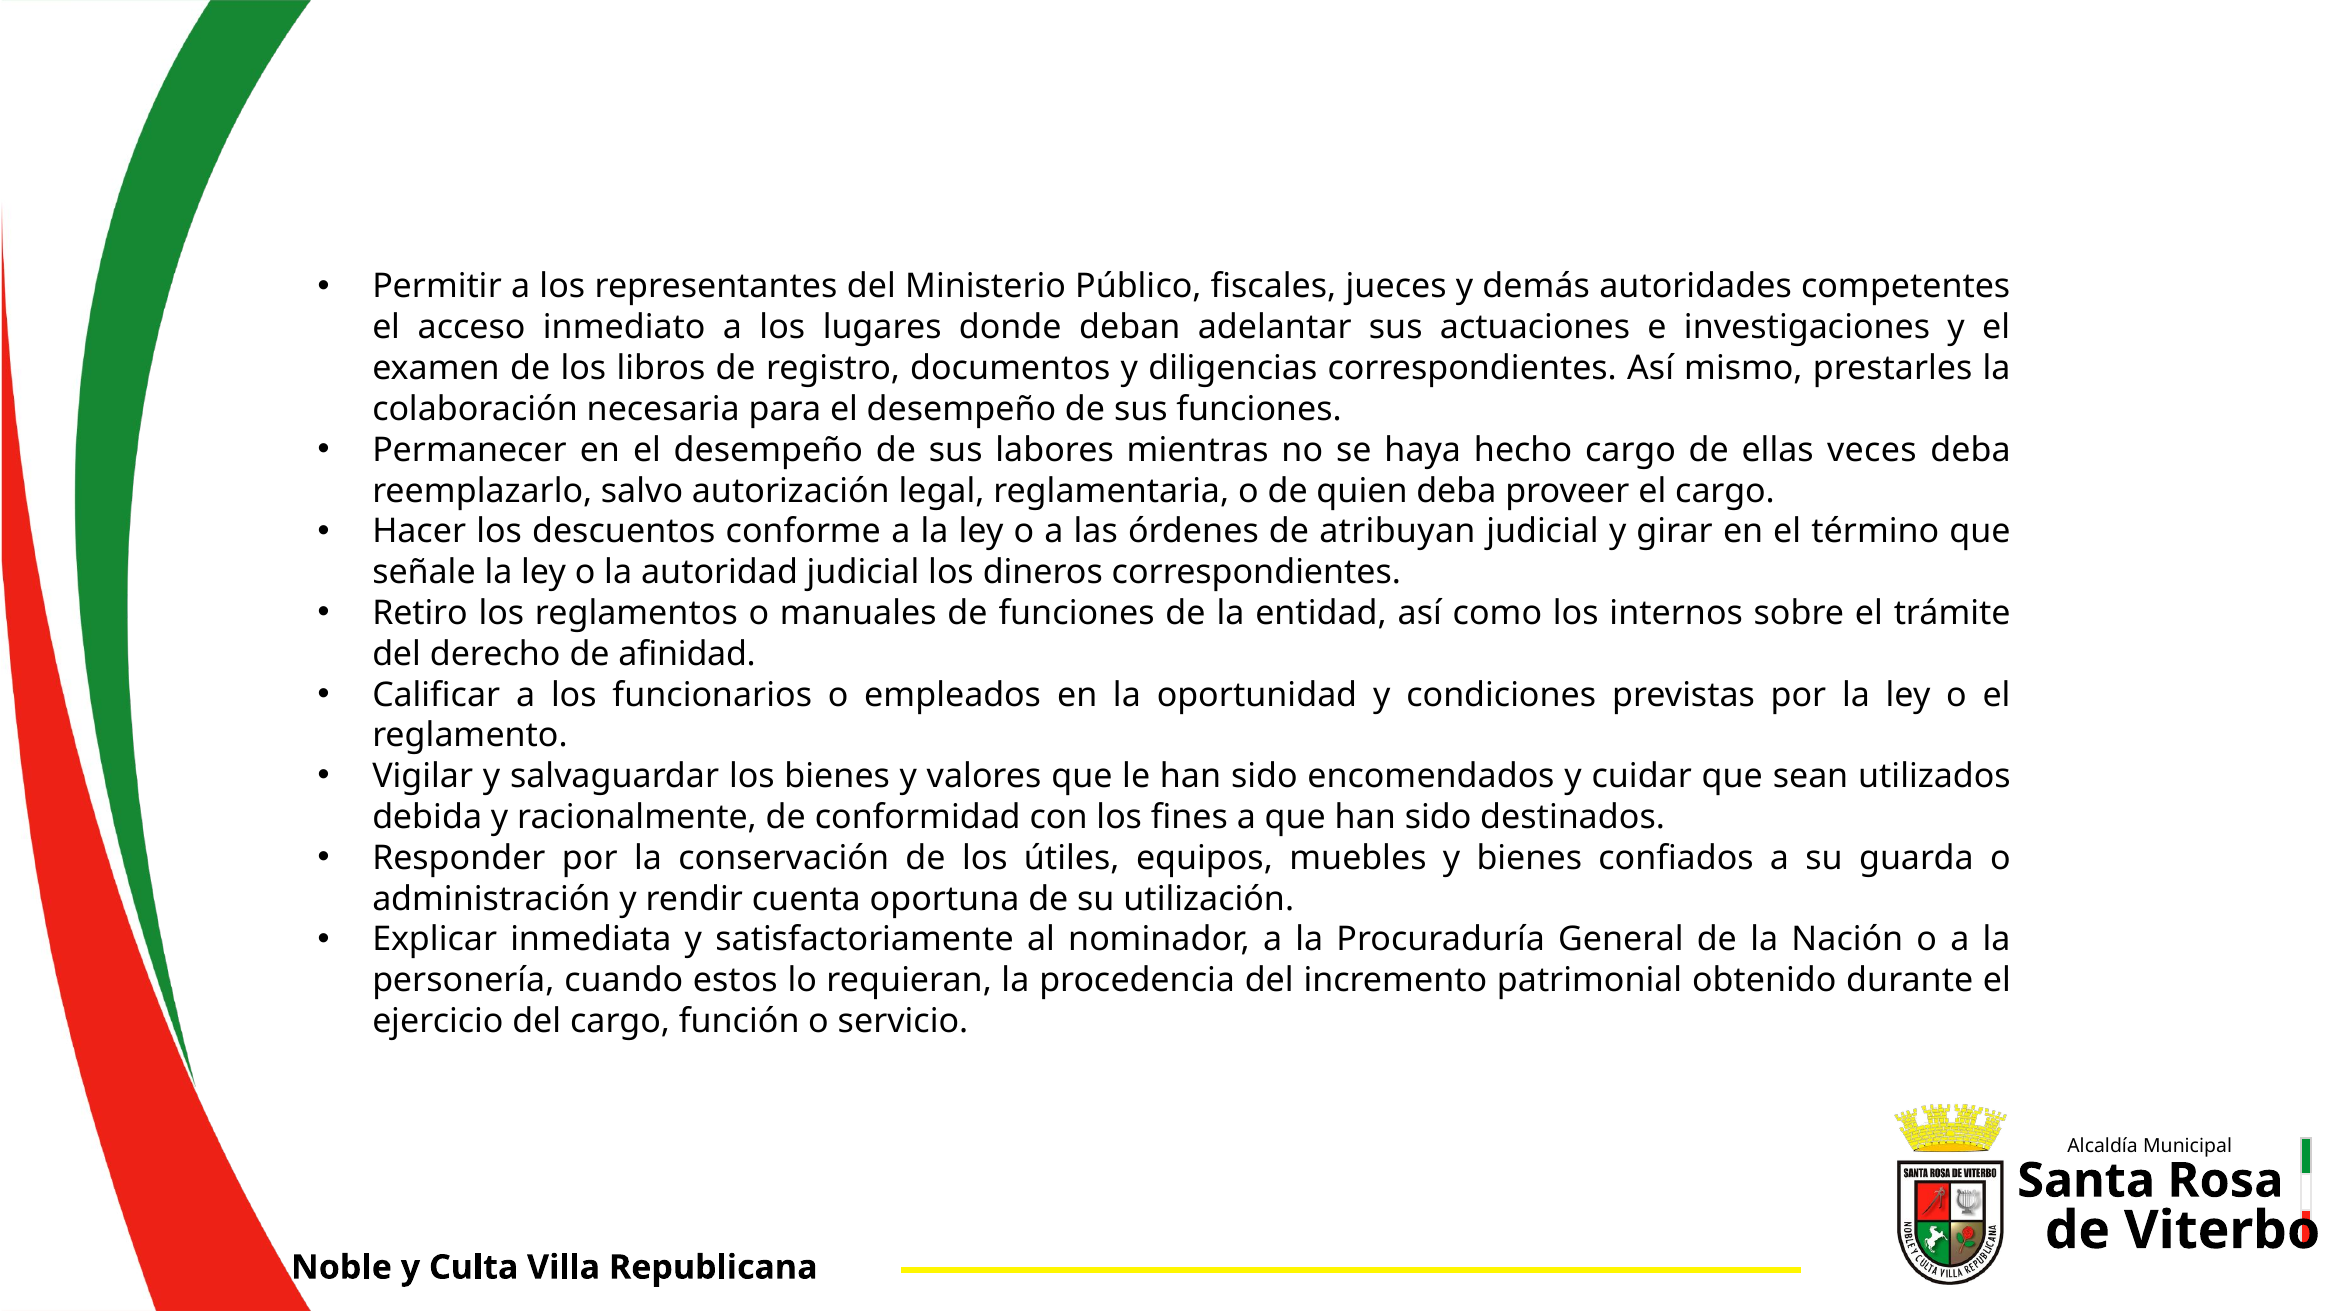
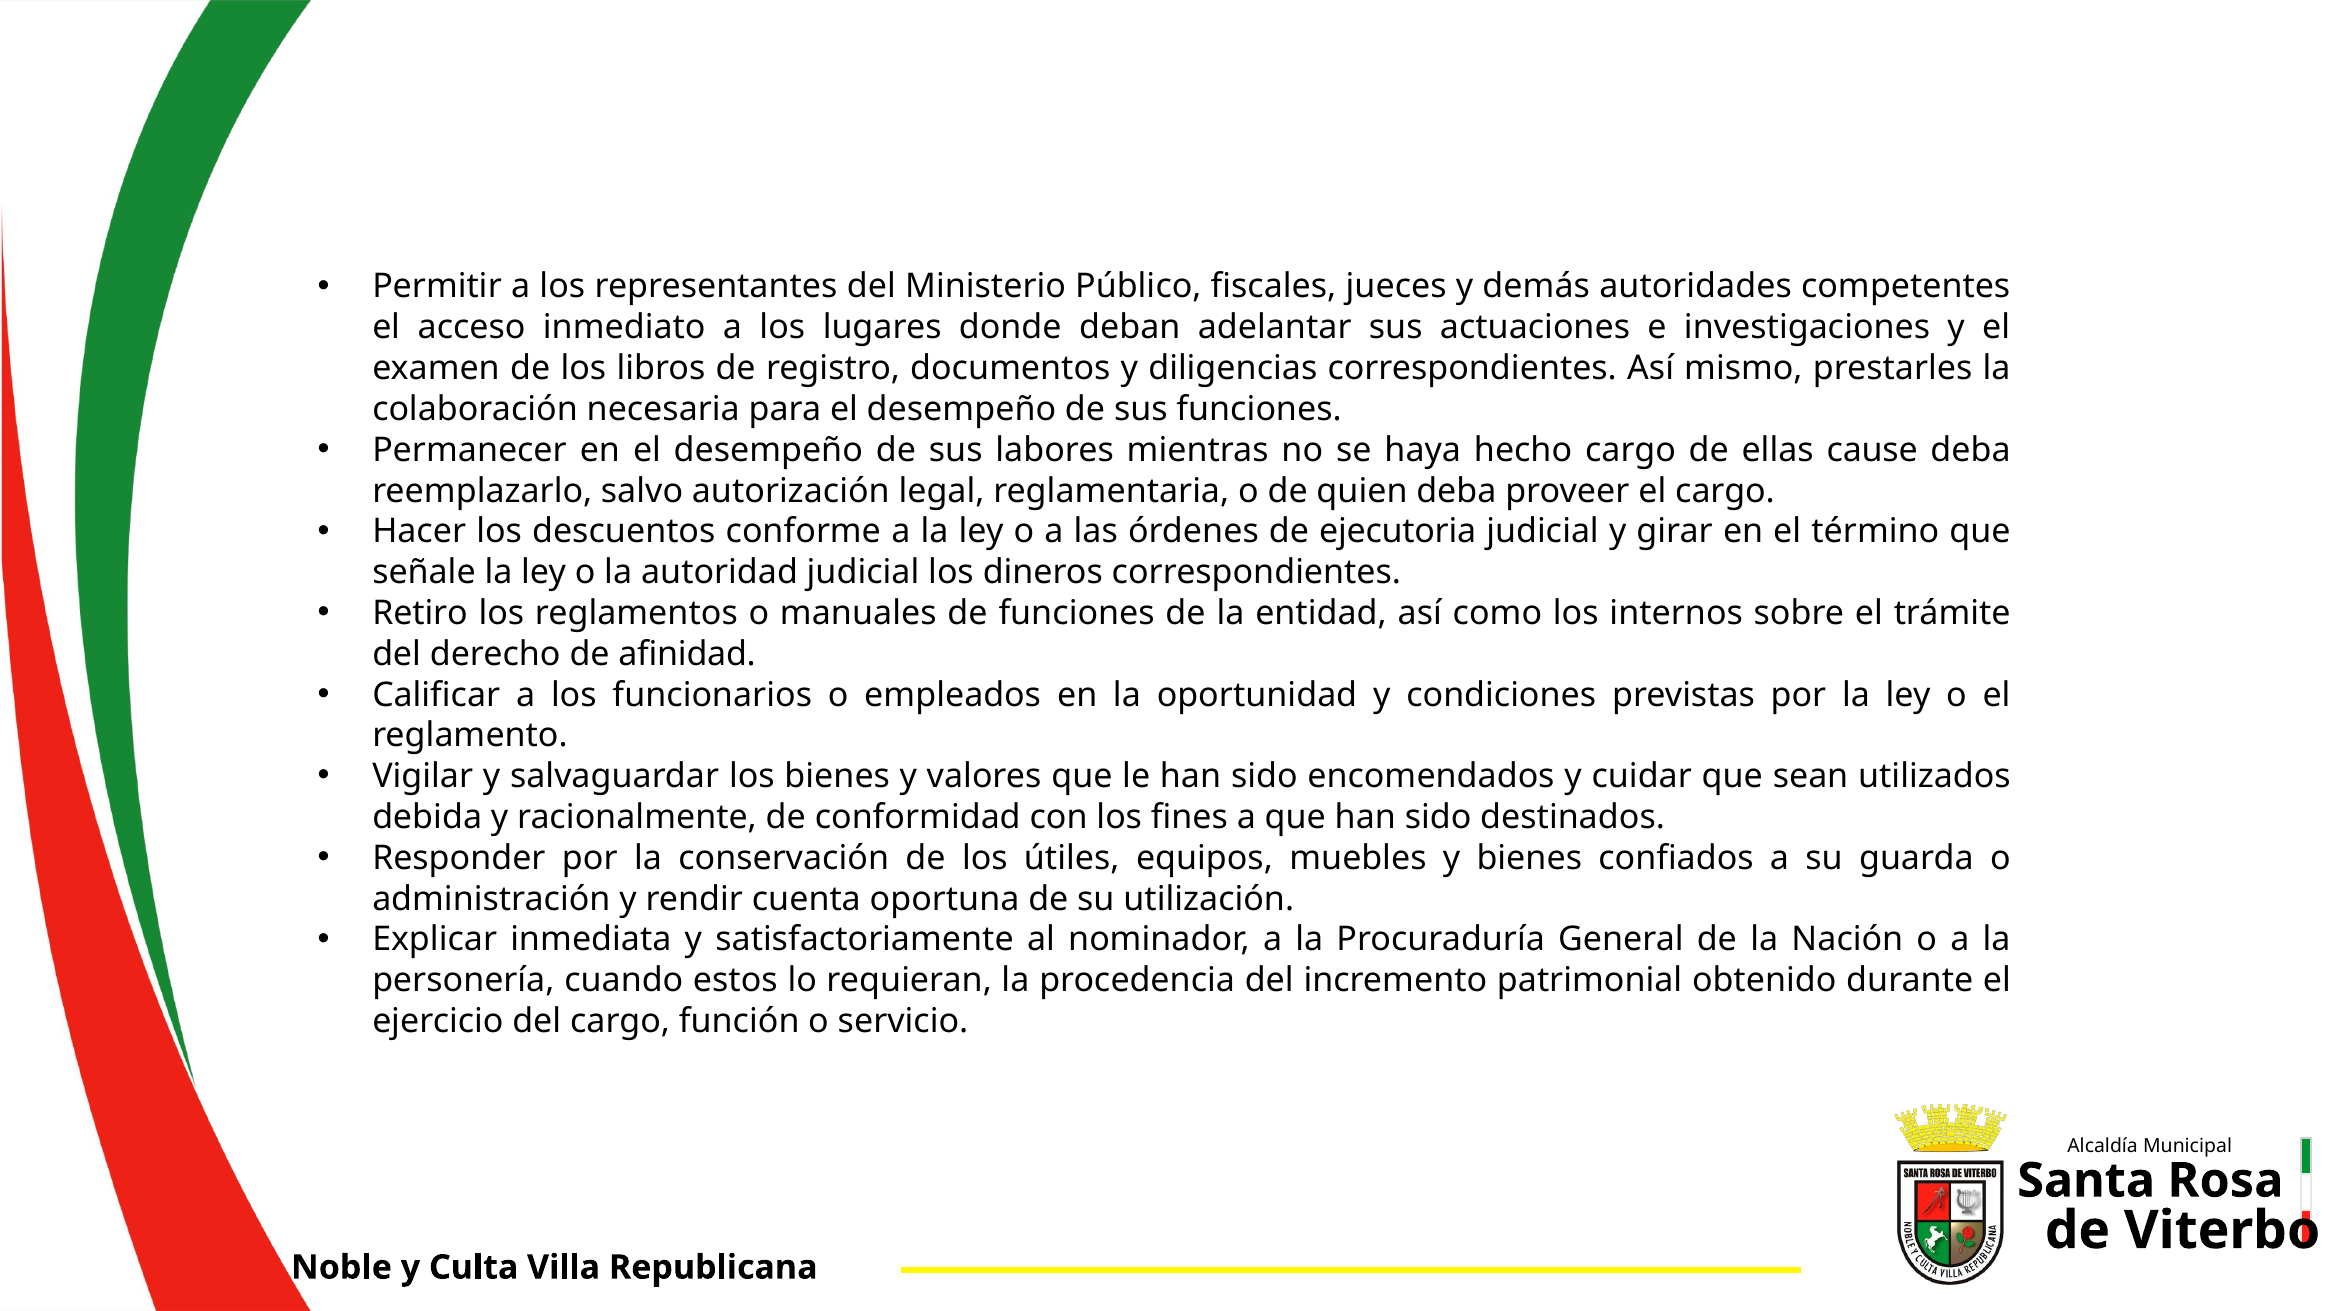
veces: veces -> cause (1872, 450)
atribuyan: atribuyan -> ejecutoria (1398, 531)
